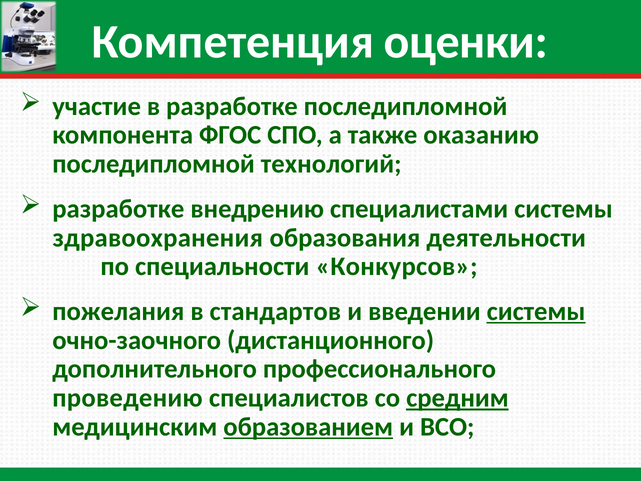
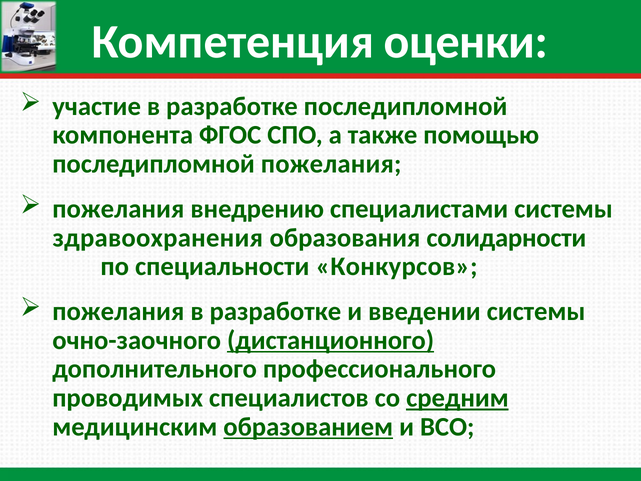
оказанию: оказанию -> помощью (481, 135)
последипломной технологий: технологий -> пожелания (331, 164)
разработке: разработке -> пожелания (118, 209)
деятельности: деятельности -> солидарности (506, 238)
стандартов: стандартов -> разработке (275, 311)
системы underline: present -> none (536, 311)
дистанционного underline: none -> present (331, 340)
проведению: проведению -> проводимых (128, 398)
